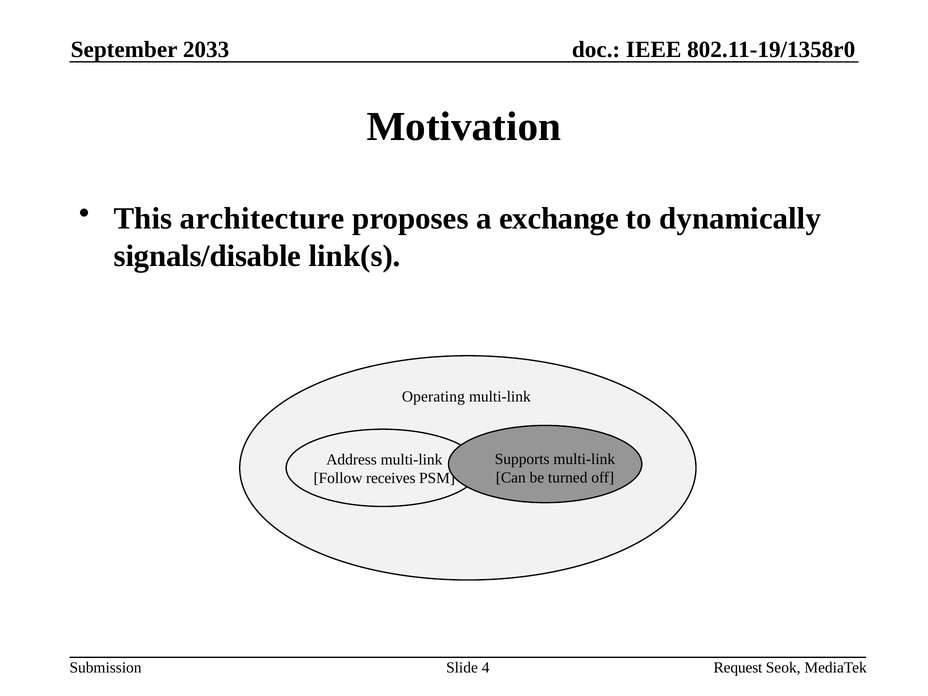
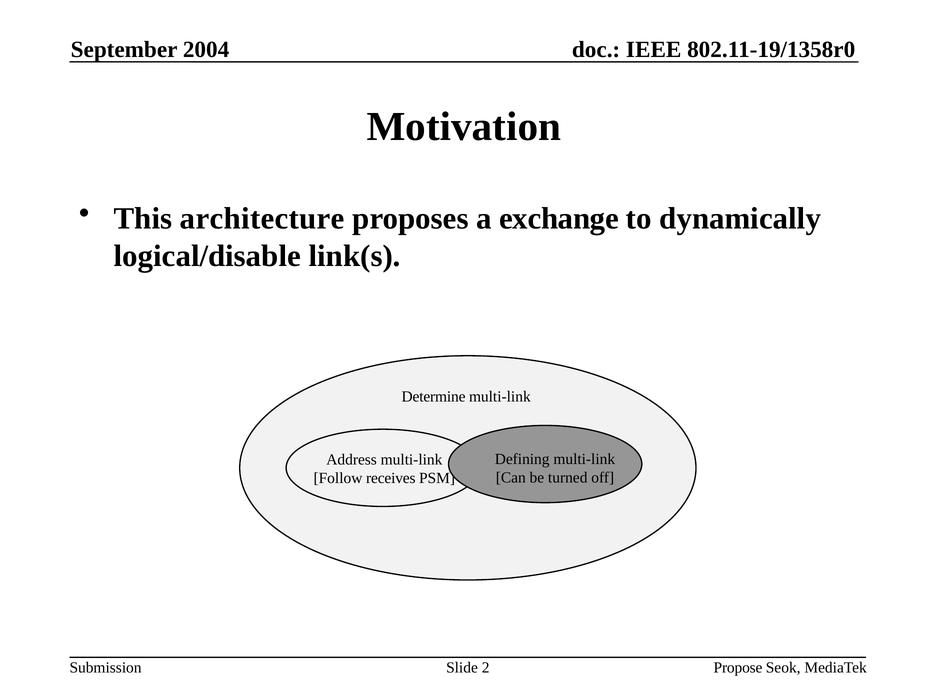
2033: 2033 -> 2004 (206, 50)
signals/disable: signals/disable -> logical/disable (207, 256)
Operating: Operating -> Determine (434, 397)
Supports: Supports -> Defining (522, 459)
Request: Request -> Propose (738, 668)
4: 4 -> 2 (486, 668)
